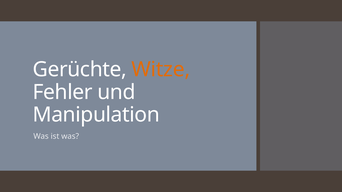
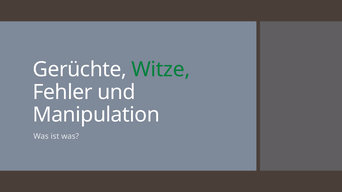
Witze colour: orange -> green (161, 70)
